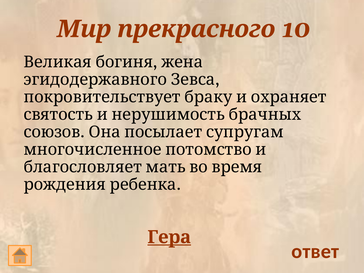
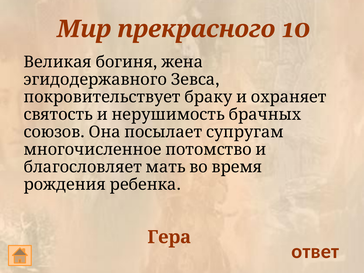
Гера underline: present -> none (169, 237)
